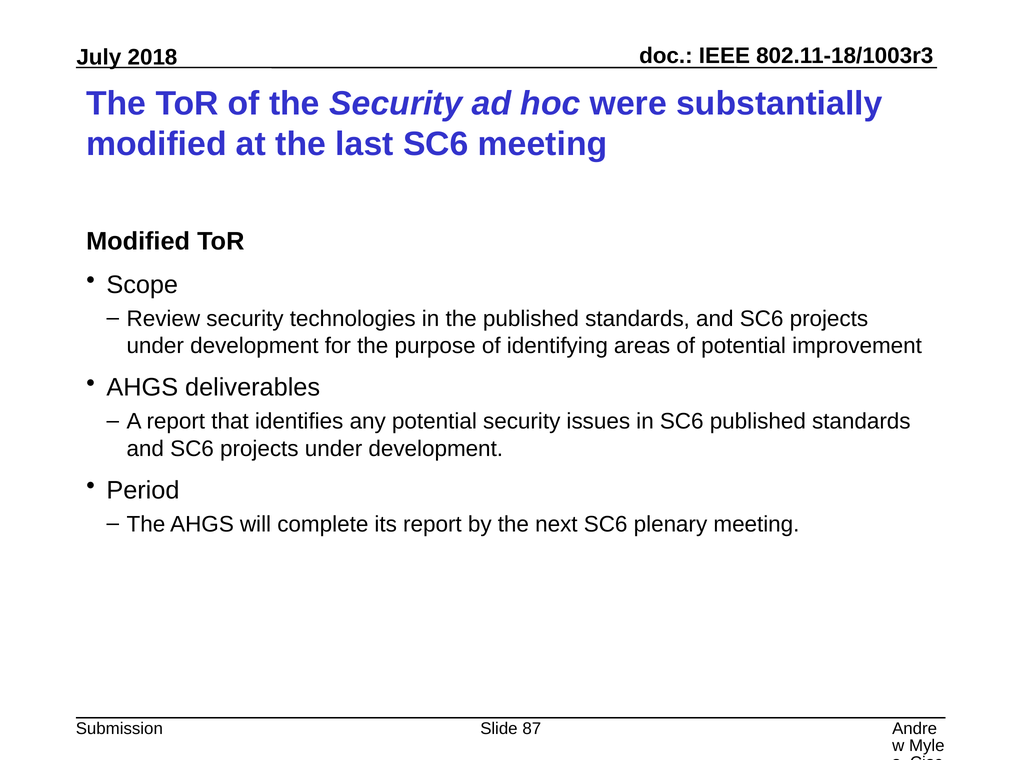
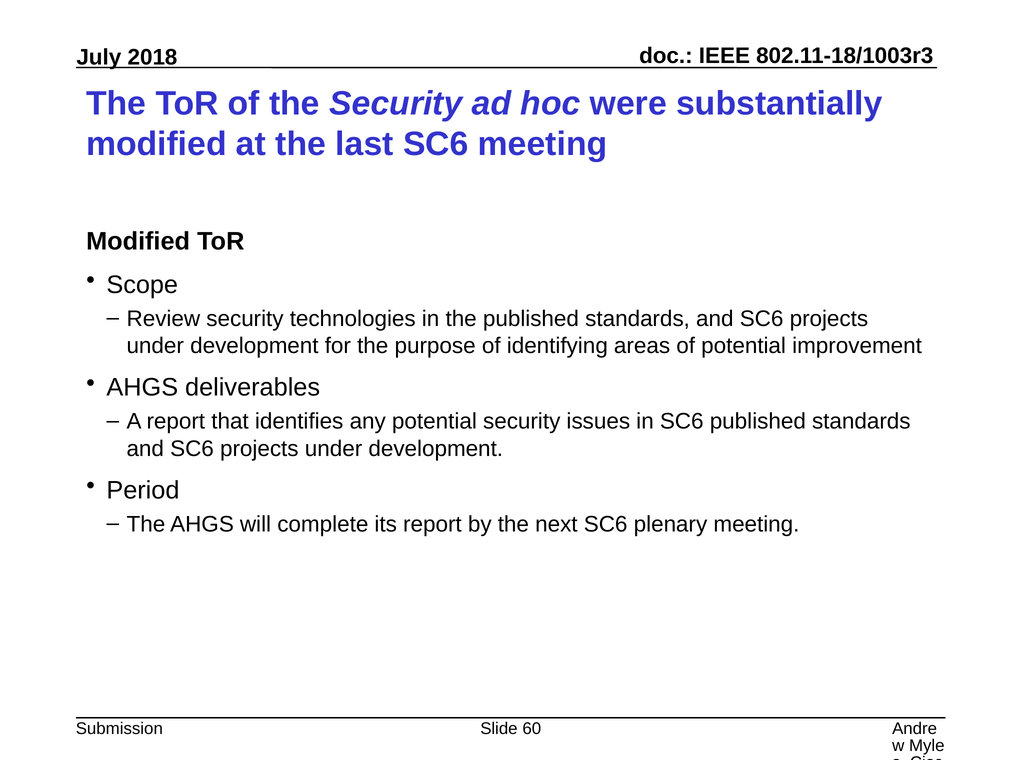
87: 87 -> 60 (532, 729)
